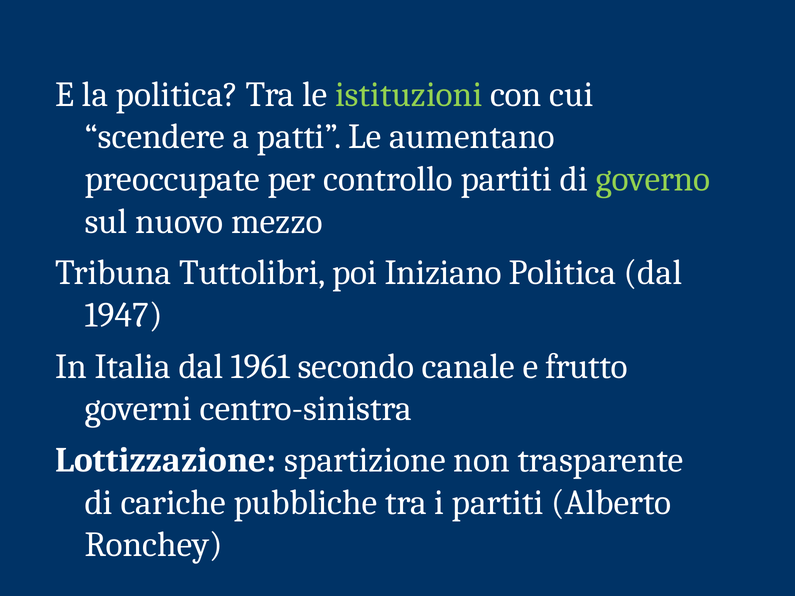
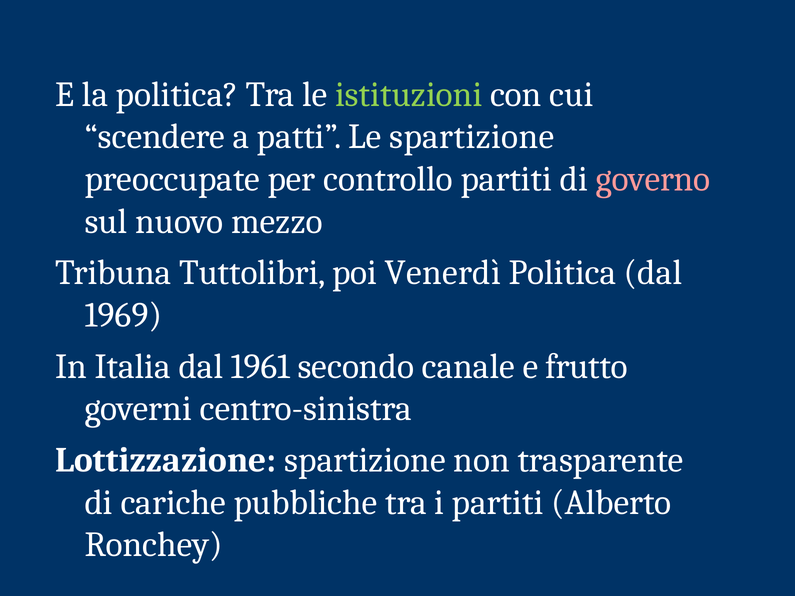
Le aumentano: aumentano -> spartizione (472, 137)
governo colour: light green -> pink (653, 179)
Iniziano: Iniziano -> Venerdì (443, 273)
1947: 1947 -> 1969 (124, 315)
